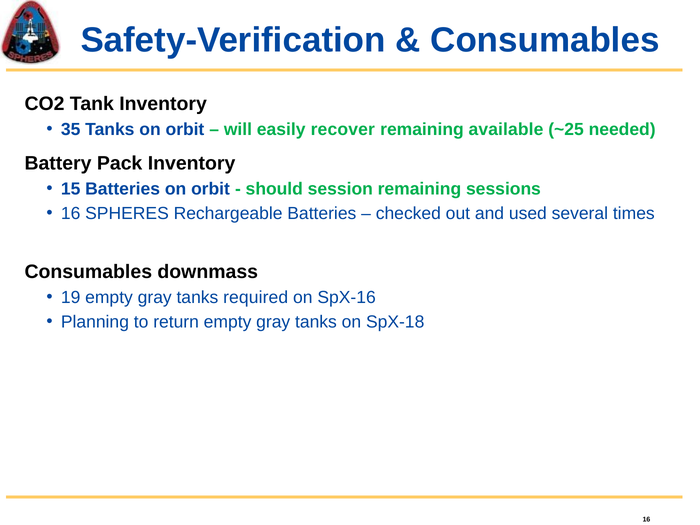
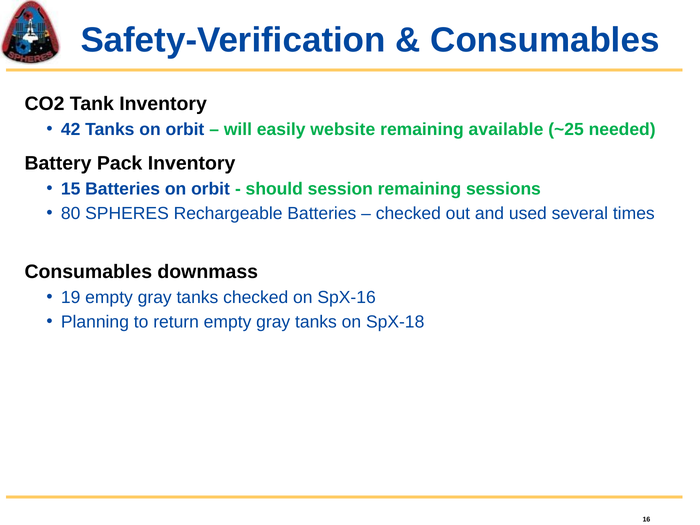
35: 35 -> 42 (71, 130)
recover: recover -> website (343, 130)
16: 16 -> 80 (71, 214)
tanks required: required -> checked (256, 298)
